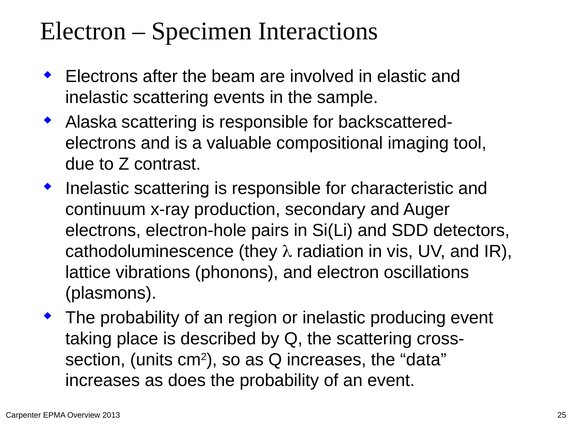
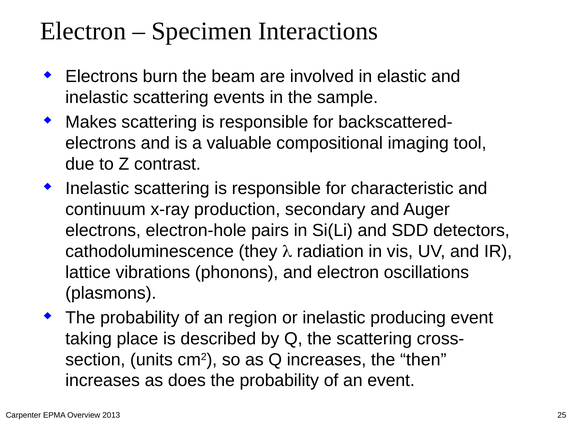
after: after -> burn (160, 77)
Alaska: Alaska -> Makes (91, 122)
data: data -> then (423, 360)
